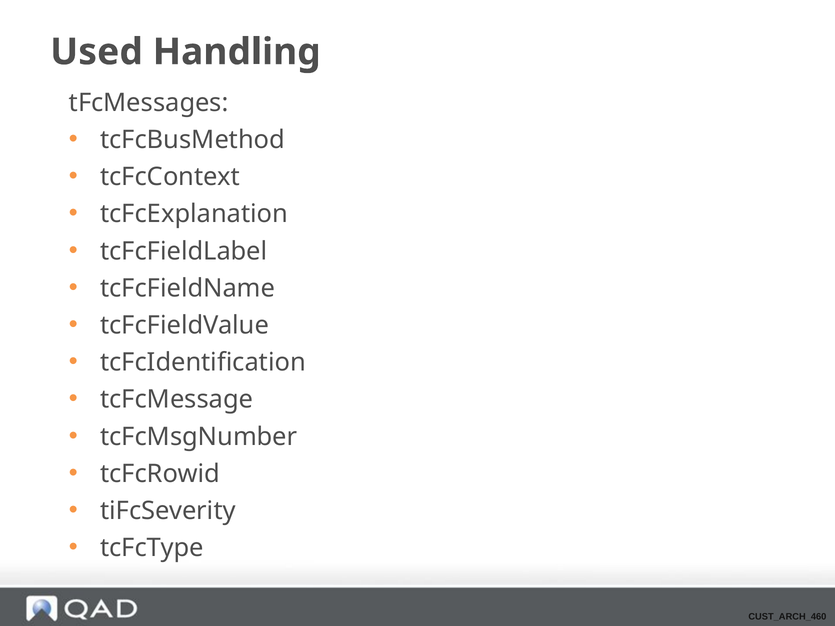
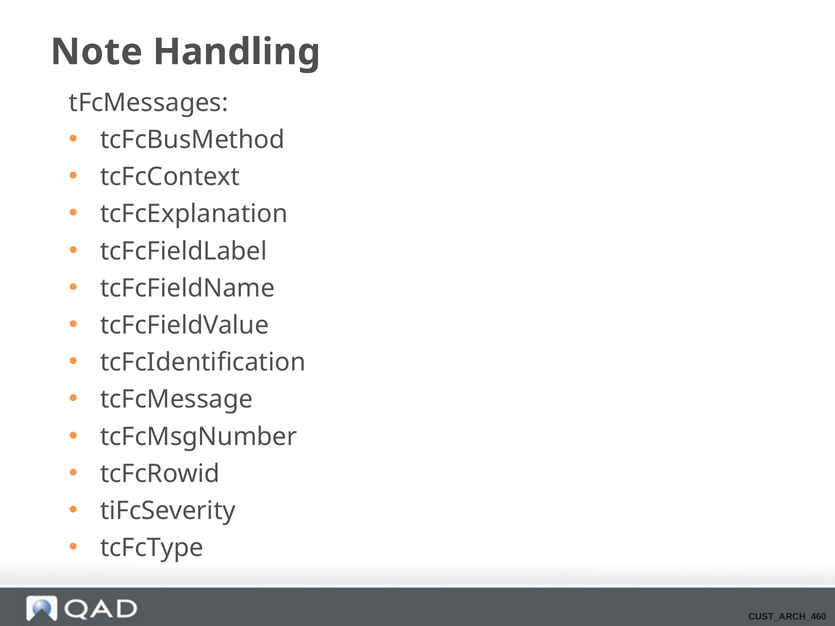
Used: Used -> Note (96, 52)
